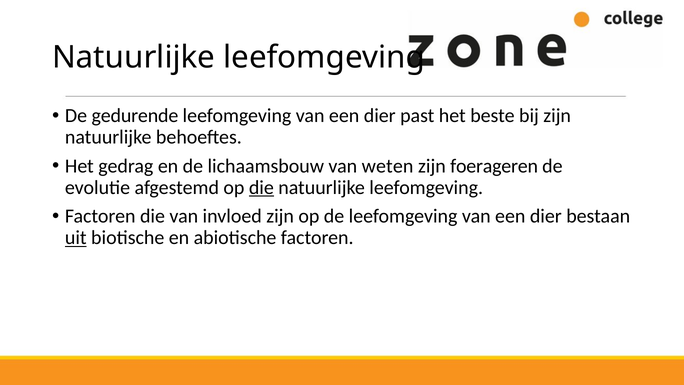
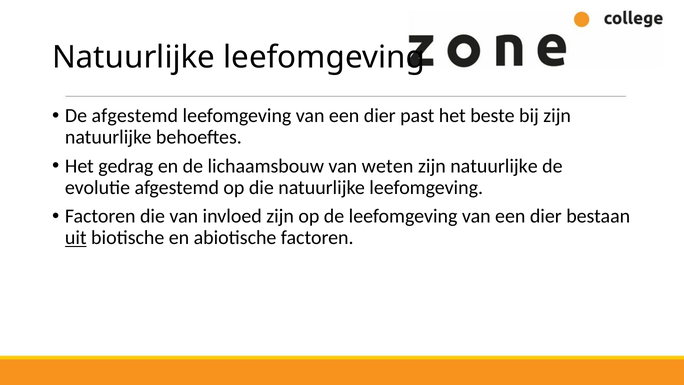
De gedurende: gedurende -> afgestemd (135, 116)
foerageren: foerageren -> natuurlijke (494, 166)
die underline: present -> none (261, 187)
